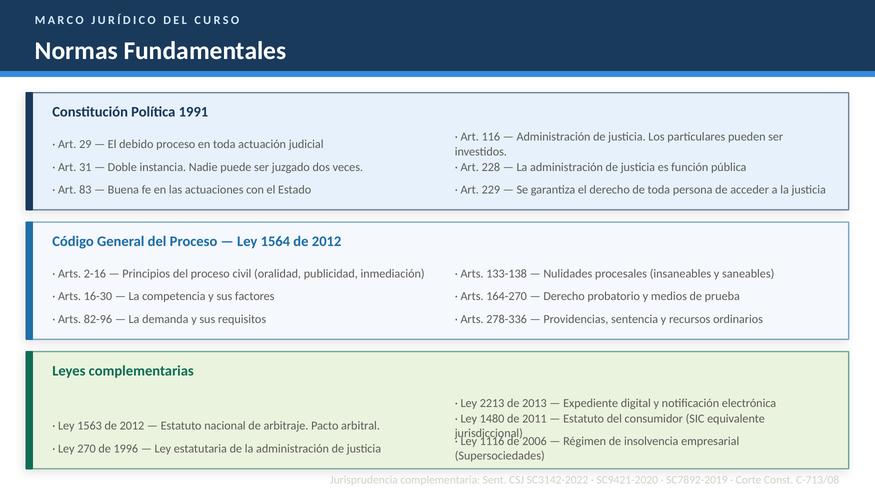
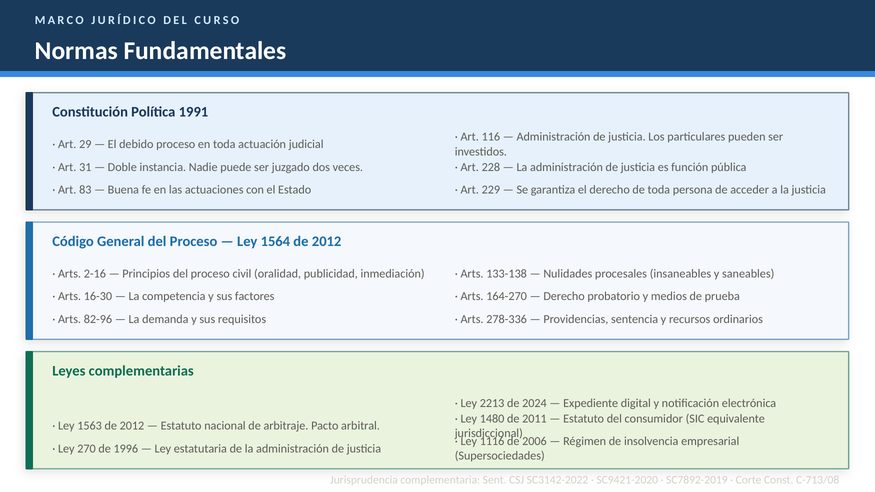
2013: 2013 -> 2024 (534, 403)
